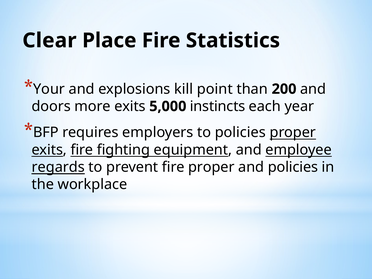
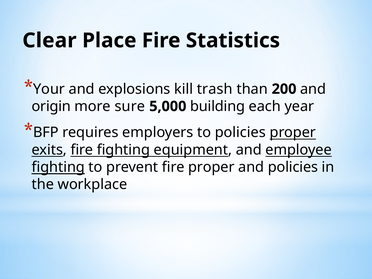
point: point -> trash (215, 89)
doors: doors -> origin (51, 106)
more exits: exits -> sure (130, 106)
instincts: instincts -> building (218, 106)
regards: regards -> fighting (58, 167)
